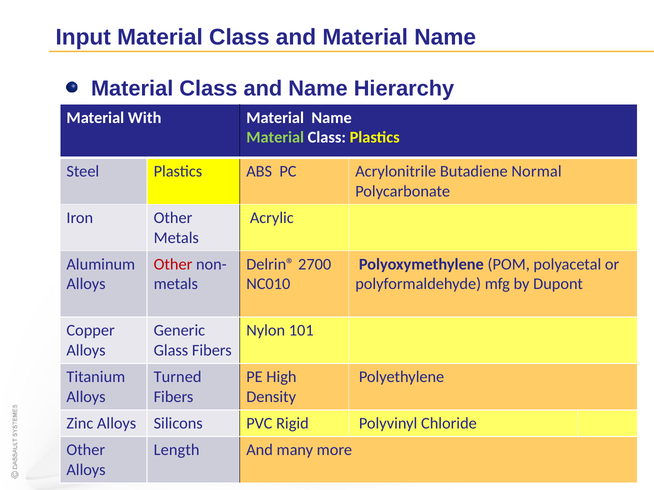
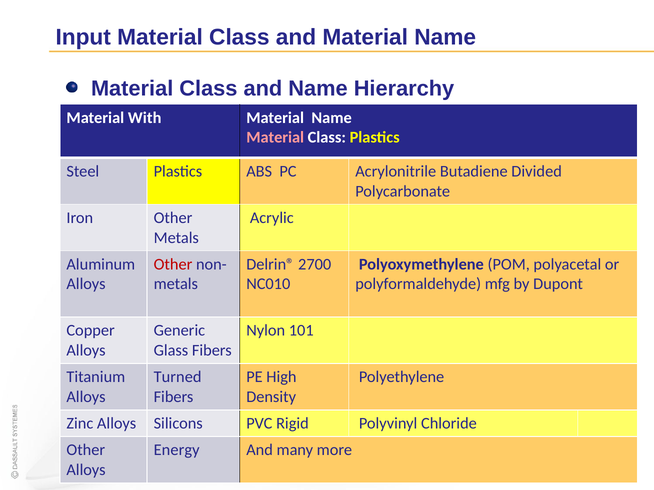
Material colour: light green -> pink (275, 138)
Normal: Normal -> Divided (537, 171)
Length: Length -> Energy (177, 450)
